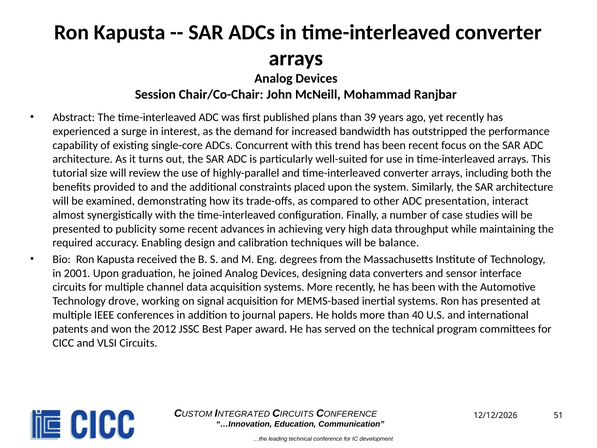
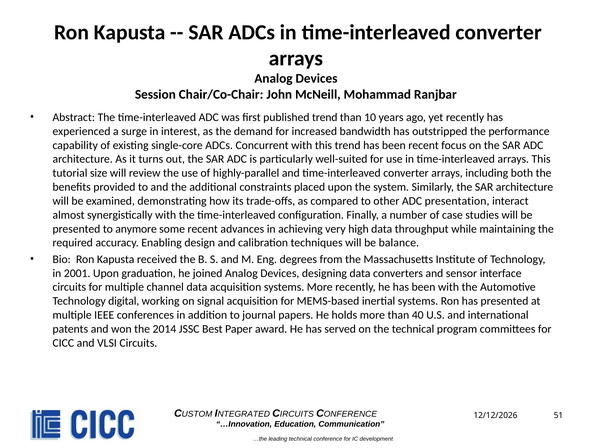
published plans: plans -> trend (325, 117)
39: 39 -> 10 (370, 117)
publicity: publicity -> anymore (136, 229)
drove: drove -> digital (124, 301)
2012: 2012 -> 2014 (164, 329)
